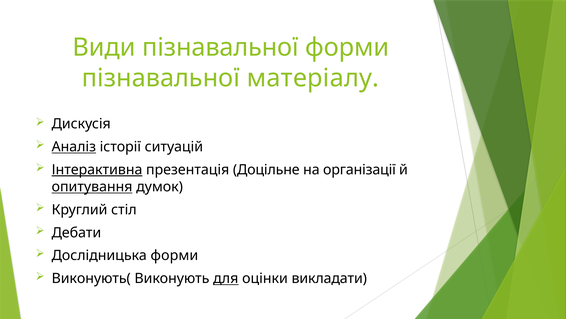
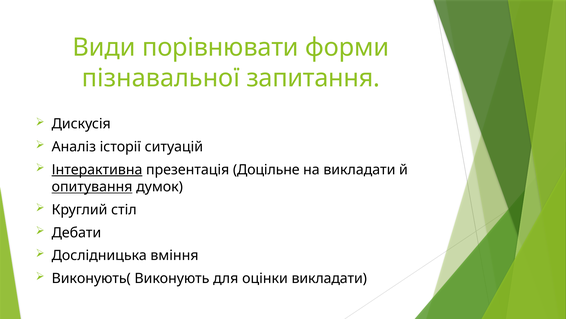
Види пізнавальної: пізнавальної -> порівнювати (220, 47)
матеріалу: матеріалу -> запитання (313, 78)
Аналіз underline: present -> none (74, 147)
на організації: організації -> викладати (359, 169)
Дослідницька форми: форми -> вміння (174, 255)
для underline: present -> none (226, 278)
